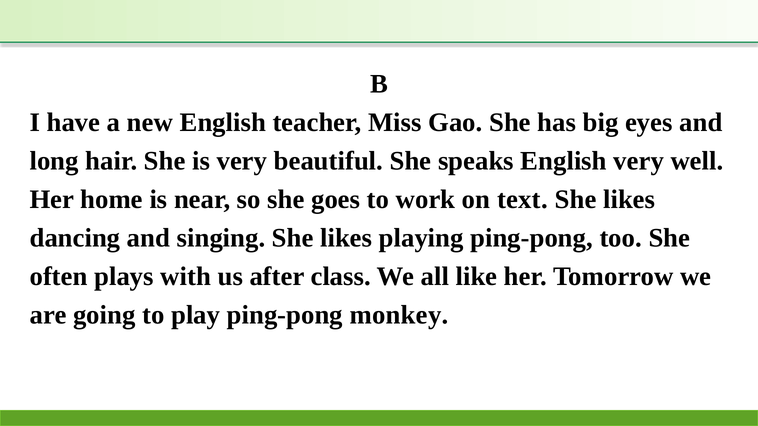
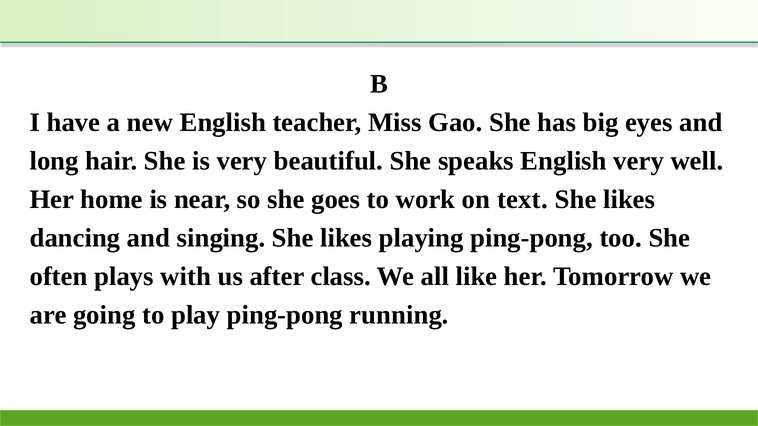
monkey: monkey -> running (399, 315)
